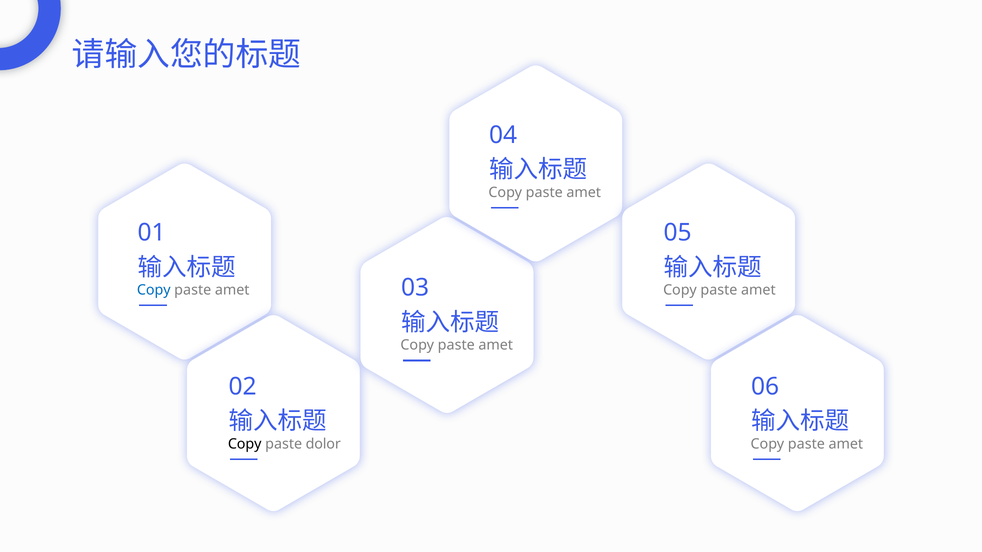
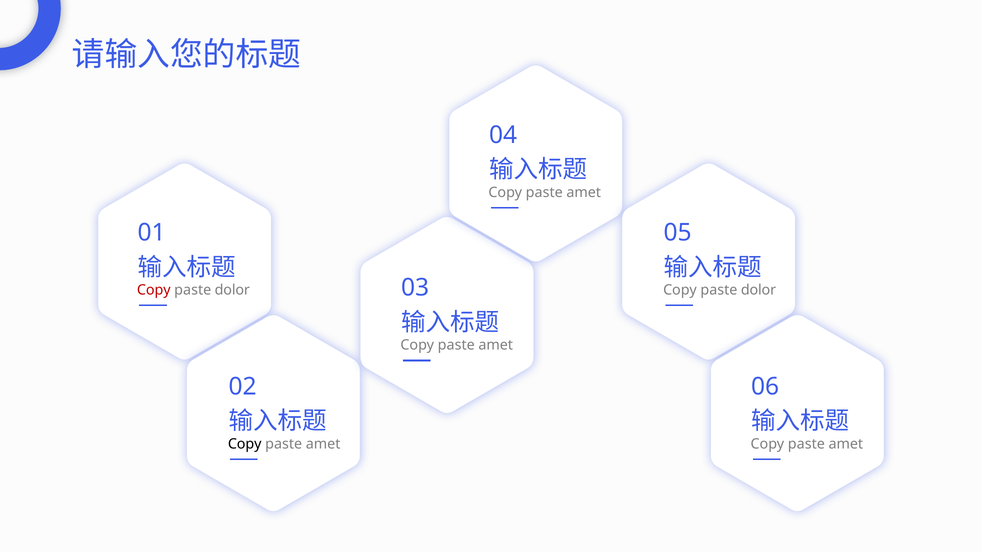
Copy colour: blue -> red (154, 290)
amet: amet -> dolor (232, 290)
amet: amet -> dolor (758, 290)
dolor: dolor -> amet (323, 444)
